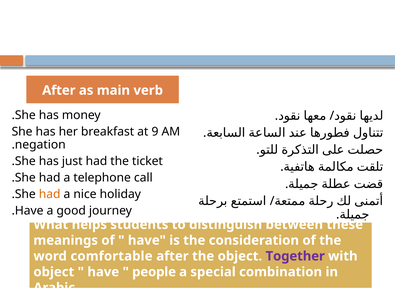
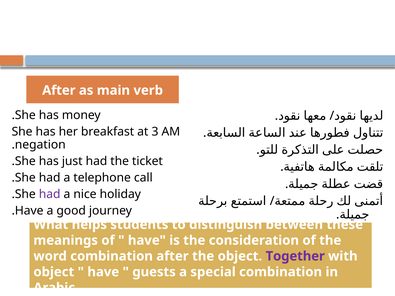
9: 9 -> 3 (155, 132)
had colour: orange -> purple (50, 194)
word comfortable: comfortable -> combination (112, 256)
people: people -> guests (154, 272)
